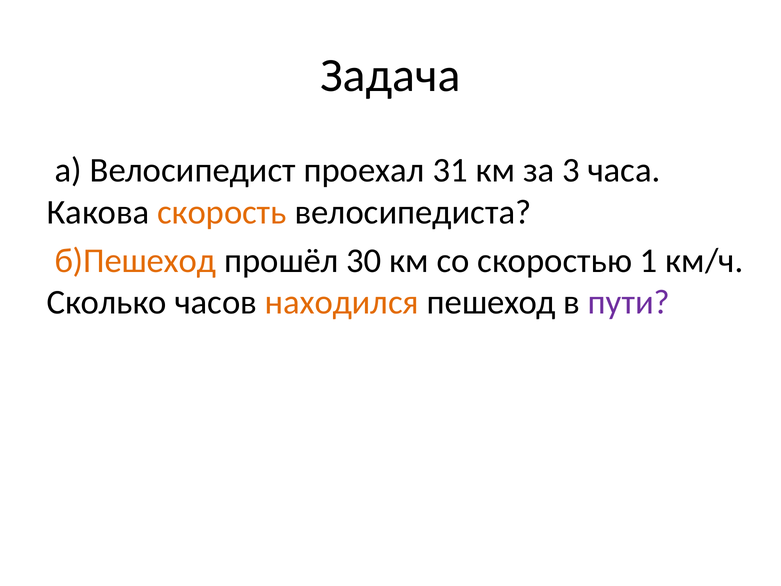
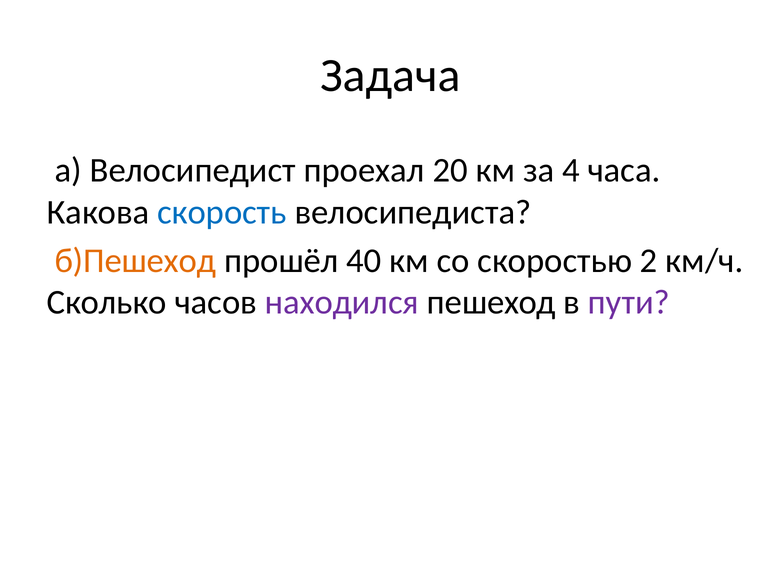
31: 31 -> 20 (450, 170)
3: 3 -> 4 (571, 170)
скорость colour: orange -> blue (222, 212)
30: 30 -> 40 (364, 261)
1: 1 -> 2 (649, 261)
находился colour: orange -> purple (342, 302)
